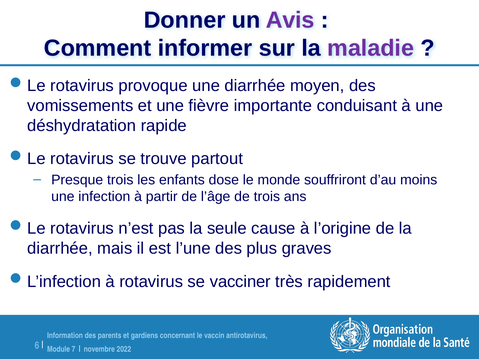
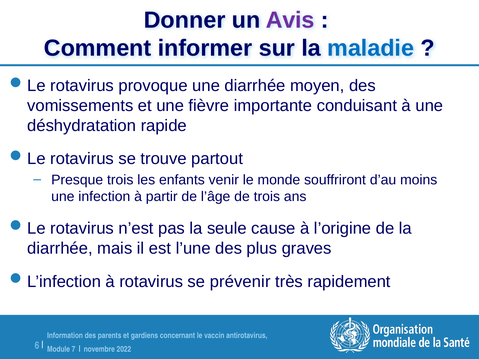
maladie colour: purple -> blue (371, 48)
dose: dose -> venir (224, 180)
vacciner: vacciner -> prévenir (240, 282)
